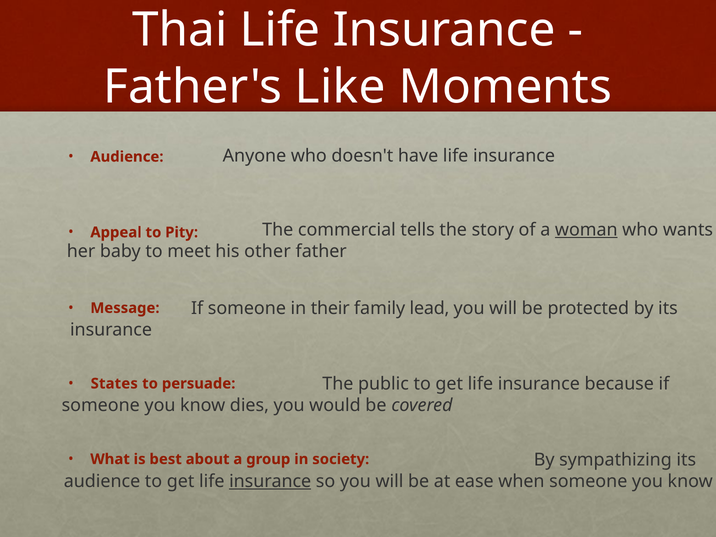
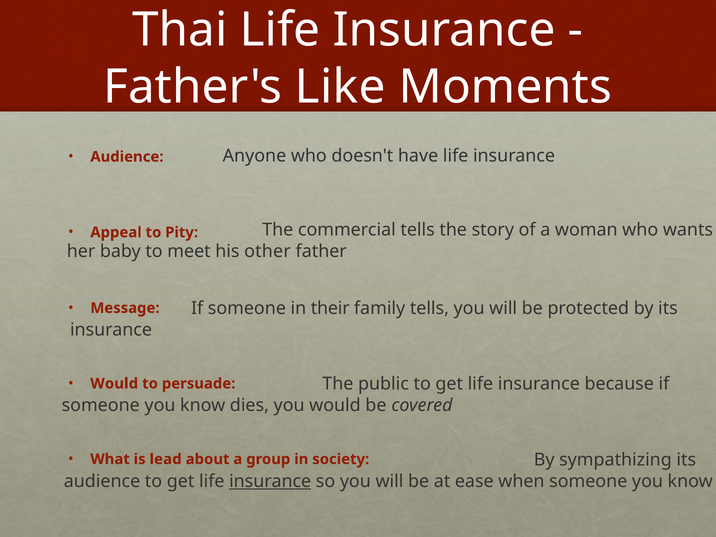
woman underline: present -> none (586, 230)
family lead: lead -> tells (429, 308)
States: States -> Would (114, 384)
best: best -> lead (166, 459)
